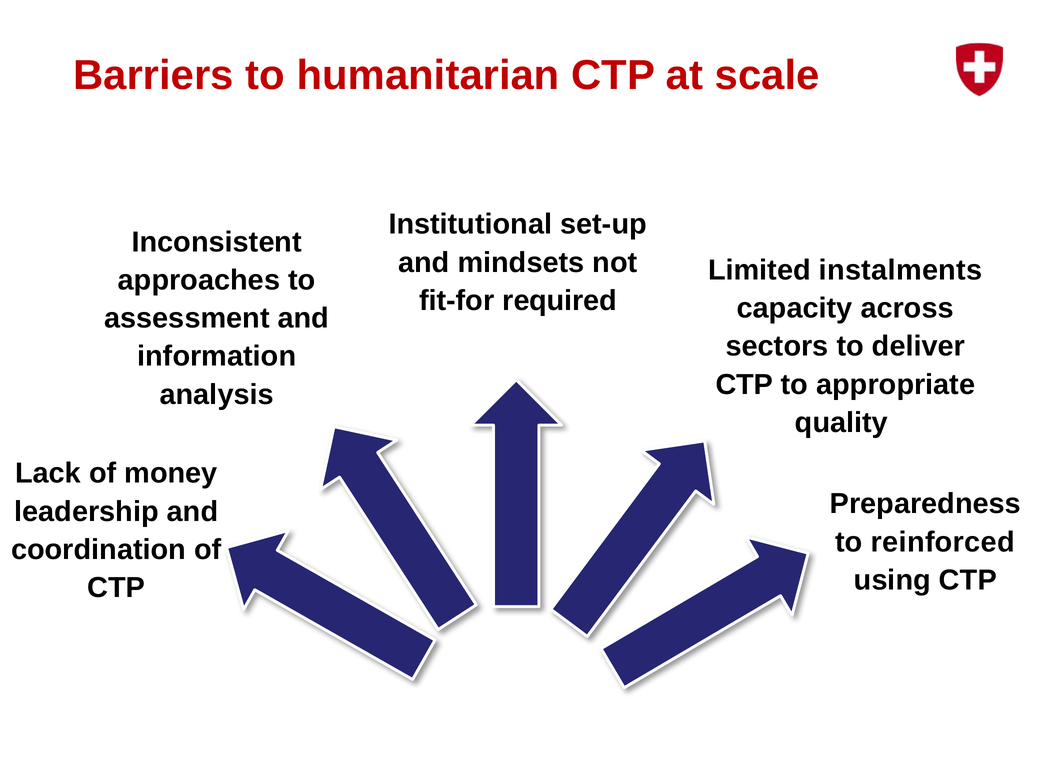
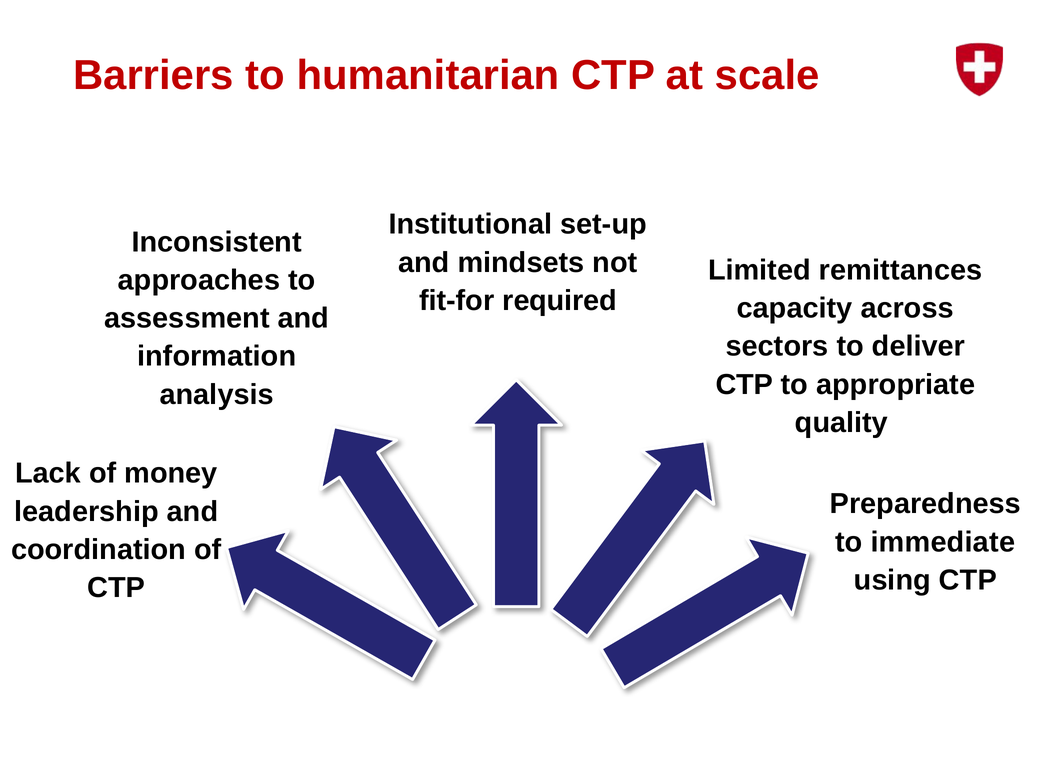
instalments: instalments -> remittances (901, 270)
reinforced: reinforced -> immediate (943, 542)
